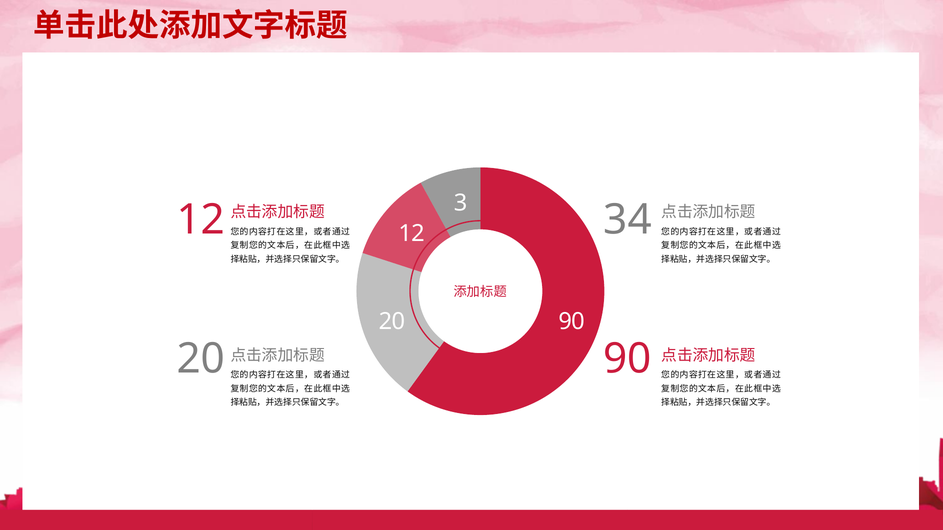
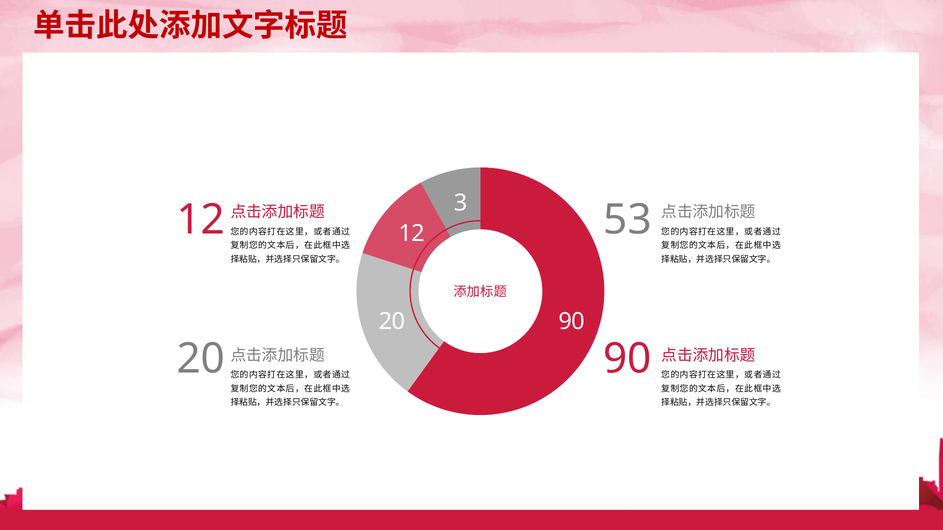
34: 34 -> 53 (628, 220)
